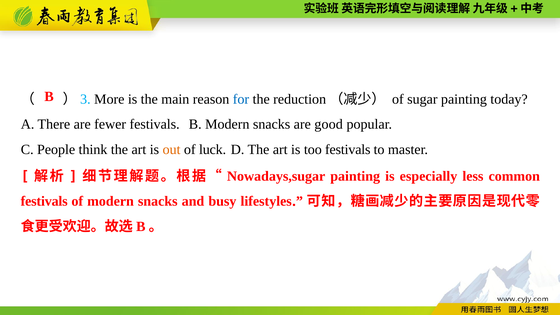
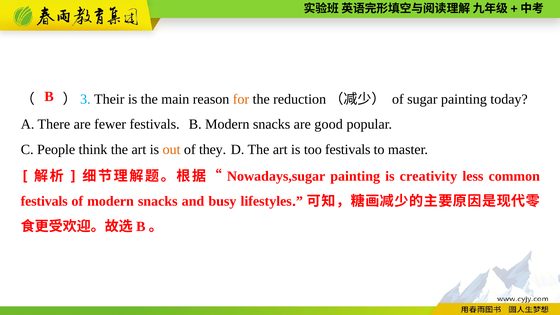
More: More -> Their (109, 99)
for colour: blue -> orange (241, 99)
luck: luck -> they (213, 150)
especially: especially -> creativity (428, 176)
